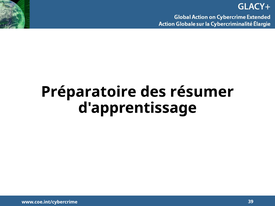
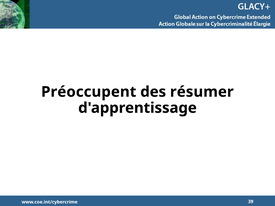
Préparatoire: Préparatoire -> Préoccupent (89, 92)
